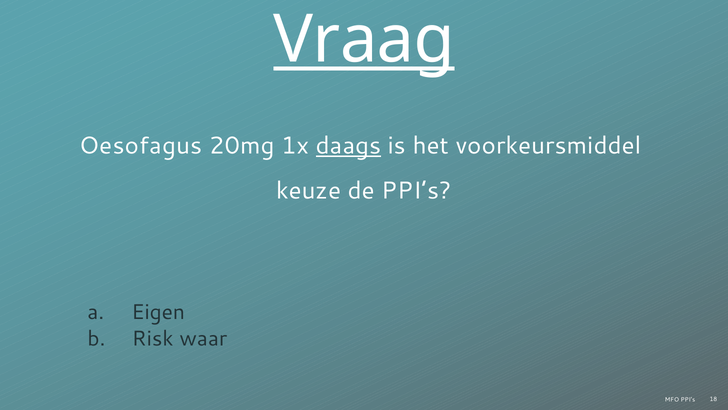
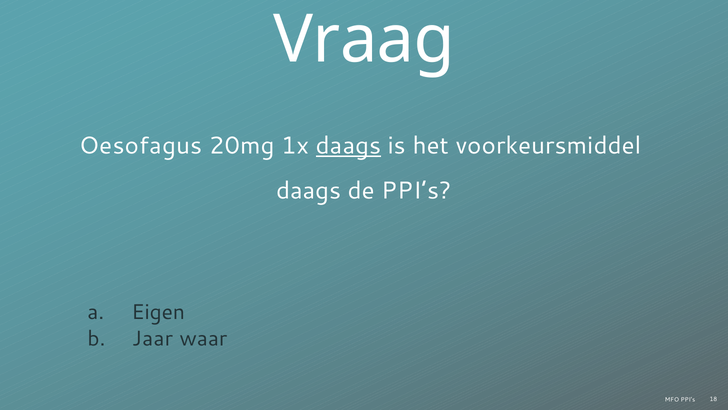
Vraag underline: present -> none (364, 40)
keuze: keuze -> daags (309, 190)
Risk: Risk -> Jaar (153, 338)
